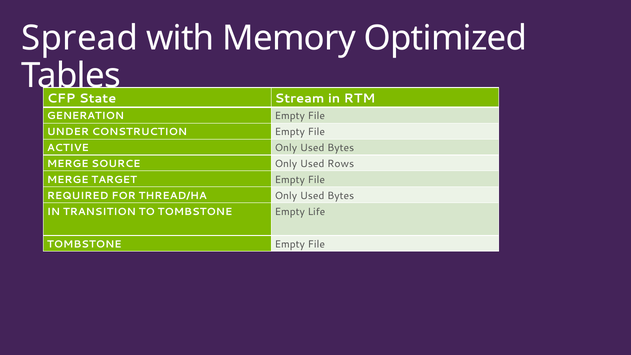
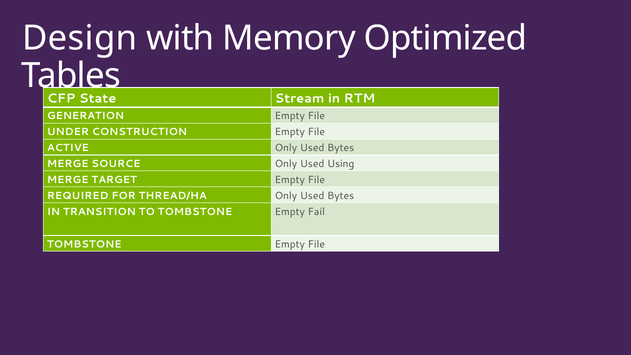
Spread: Spread -> Design (80, 38)
Rows: Rows -> Using (341, 164)
Life: Life -> Fail (316, 212)
